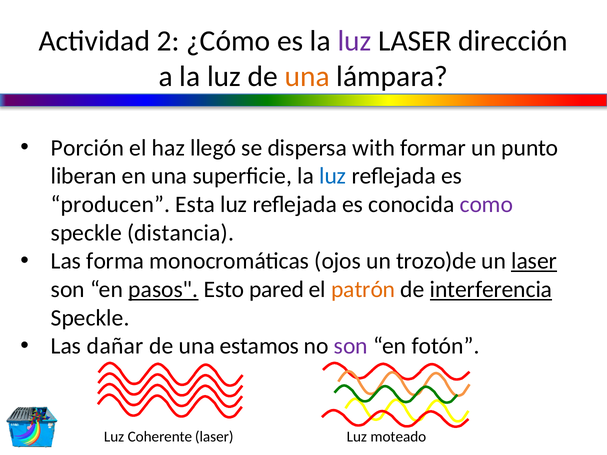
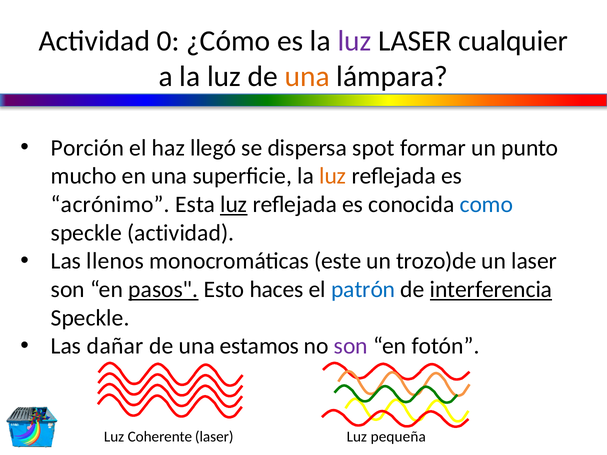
2: 2 -> 0 (168, 41)
dirección: dirección -> cualquier (513, 41)
with: with -> spot (374, 148)
liberan: liberan -> mucho (84, 176)
luz colour: blue -> orange (333, 176)
producen: producen -> acrónimo (110, 205)
luz underline: none -> present (234, 205)
como colour: purple -> blue (486, 205)
speckle distancia: distancia -> actividad (181, 233)
forma: forma -> llenos (115, 261)
ojos: ojos -> este (338, 261)
laser underline: present -> none (534, 261)
pared: pared -> haces (277, 290)
patrón colour: orange -> blue (363, 290)
moteado: moteado -> pequeña (398, 437)
